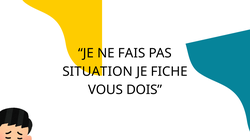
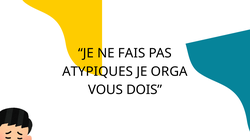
SITUATION: SITUATION -> ATYPIQUES (98, 72)
FICHE: FICHE -> ORGA (169, 72)
